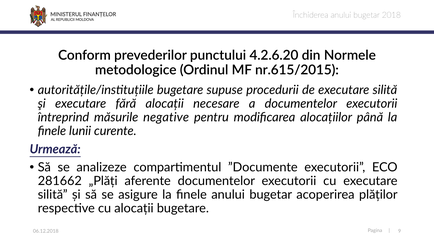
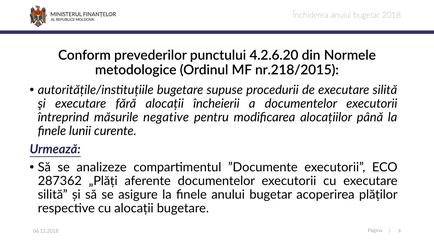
nr.615/2015: nr.615/2015 -> nr.218/2015 (297, 70)
necesare: necesare -> încheierii (216, 104)
281662: 281662 -> 287362 (60, 181)
